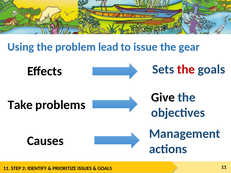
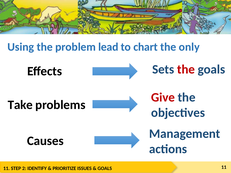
issue: issue -> chart (146, 47)
gear: gear -> only (189, 47)
Give colour: black -> red (163, 98)
